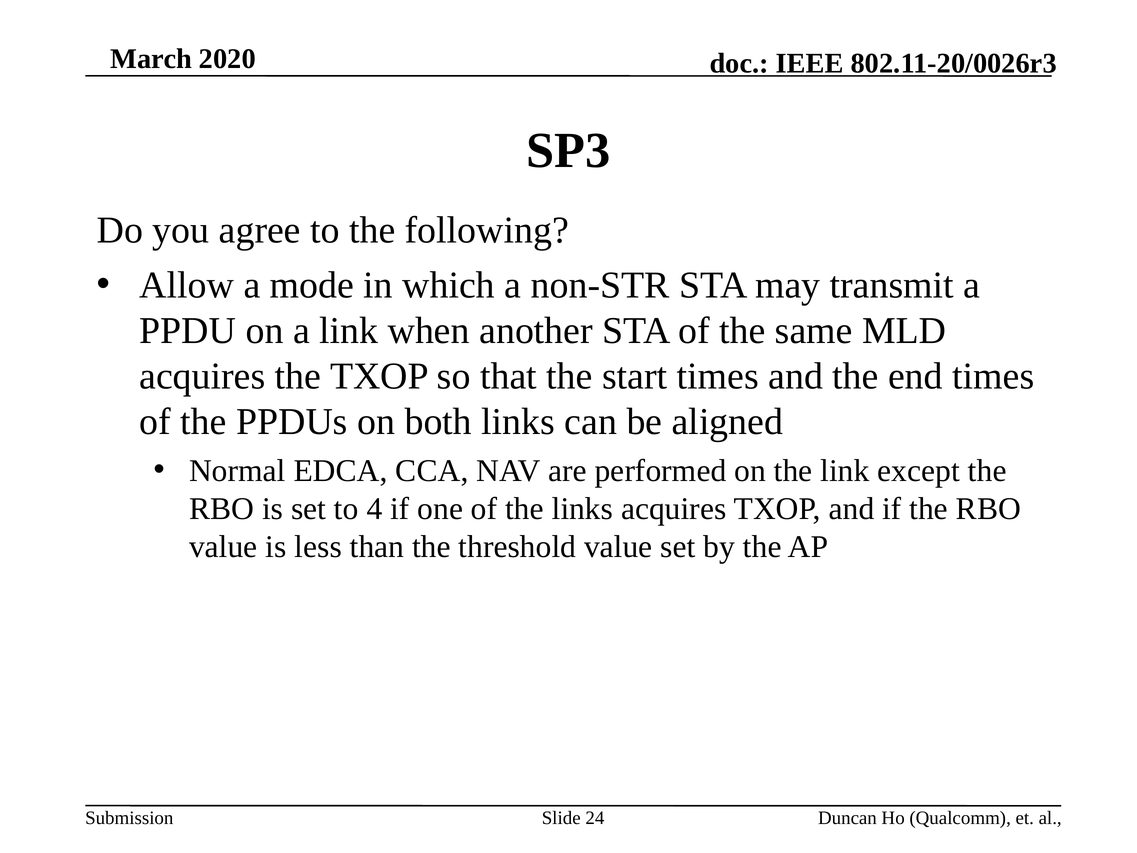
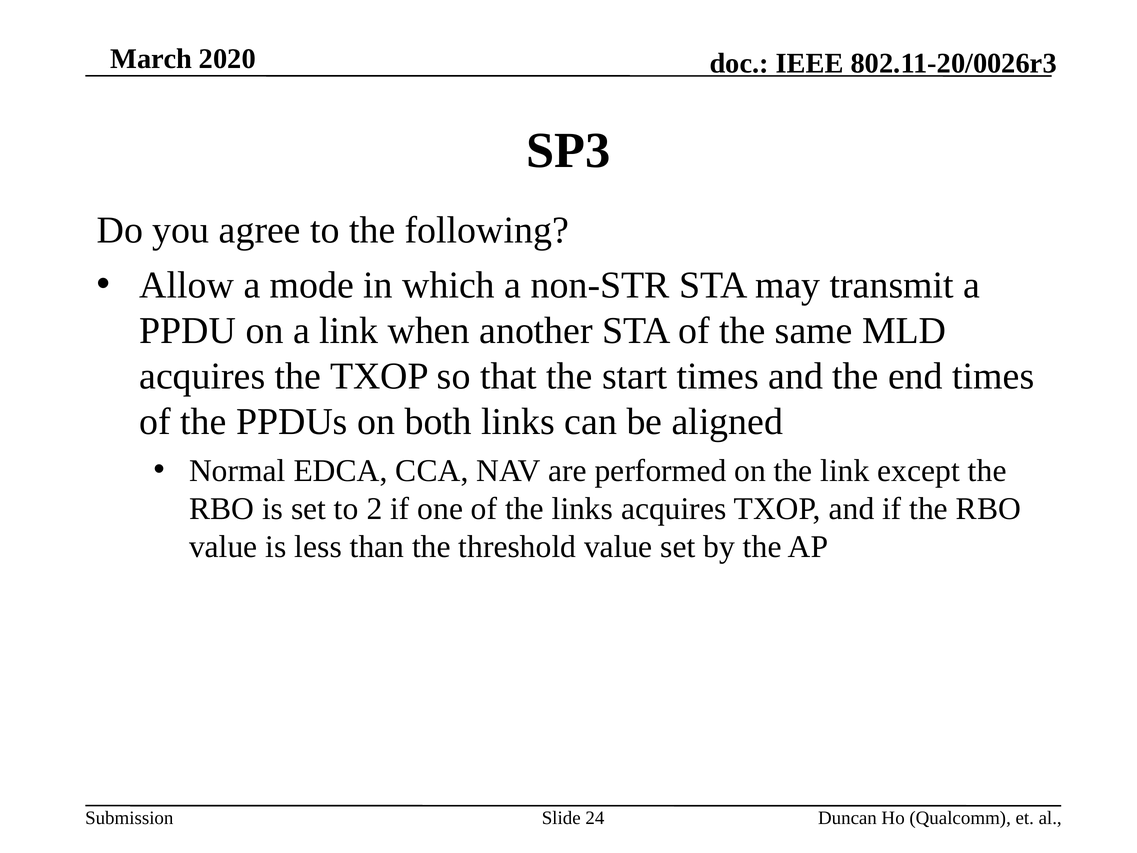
4: 4 -> 2 (374, 509)
